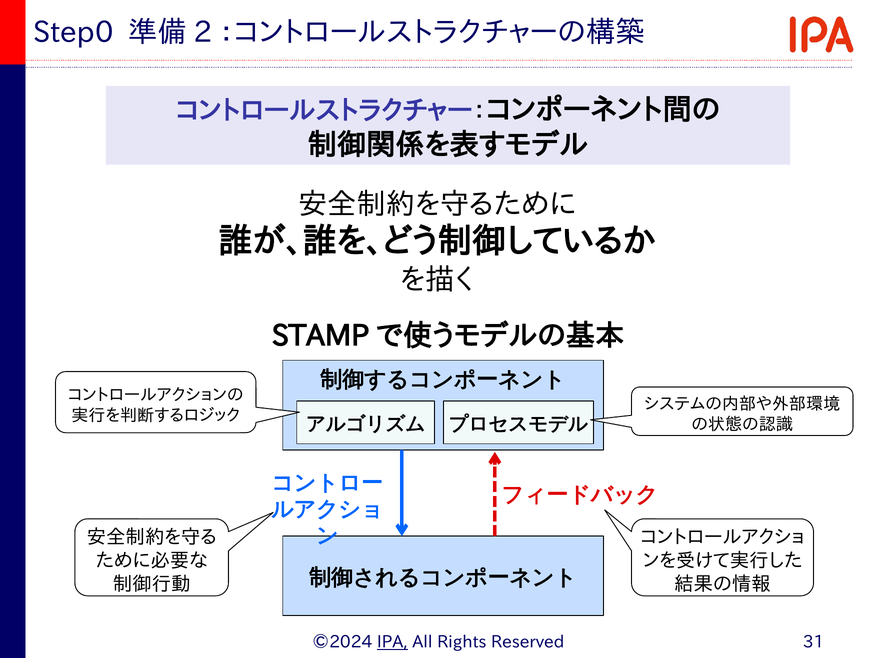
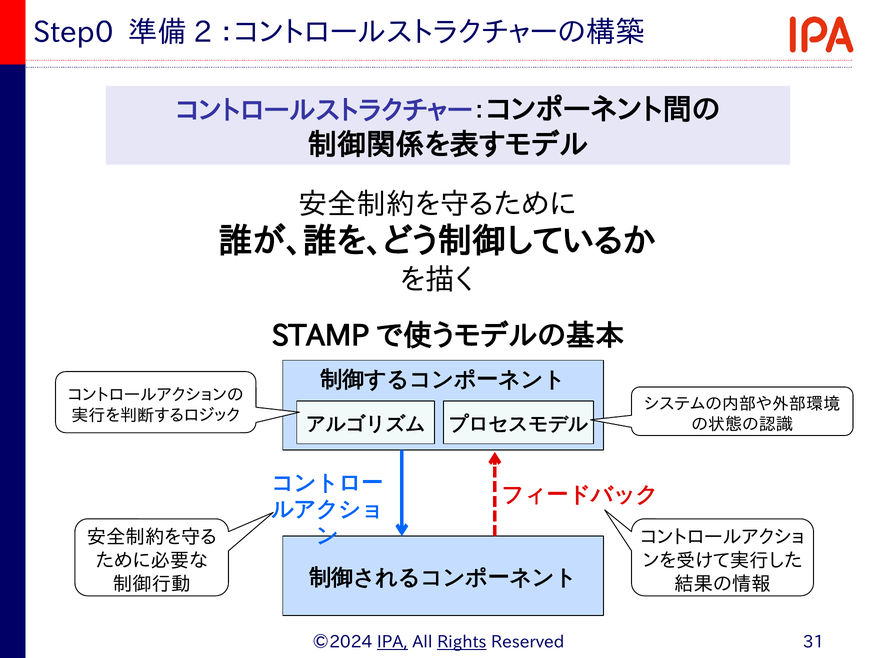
Rights underline: none -> present (462, 642)
